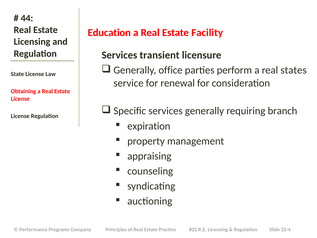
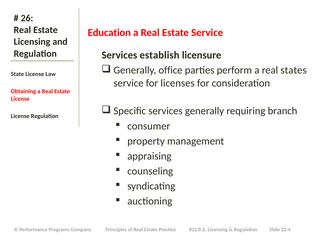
44: 44 -> 26 (27, 18)
Estate Facility: Facility -> Service (207, 33)
transient: transient -> establish (160, 55)
renewal: renewal -> licenses (178, 83)
expiration: expiration -> consumer (149, 126)
